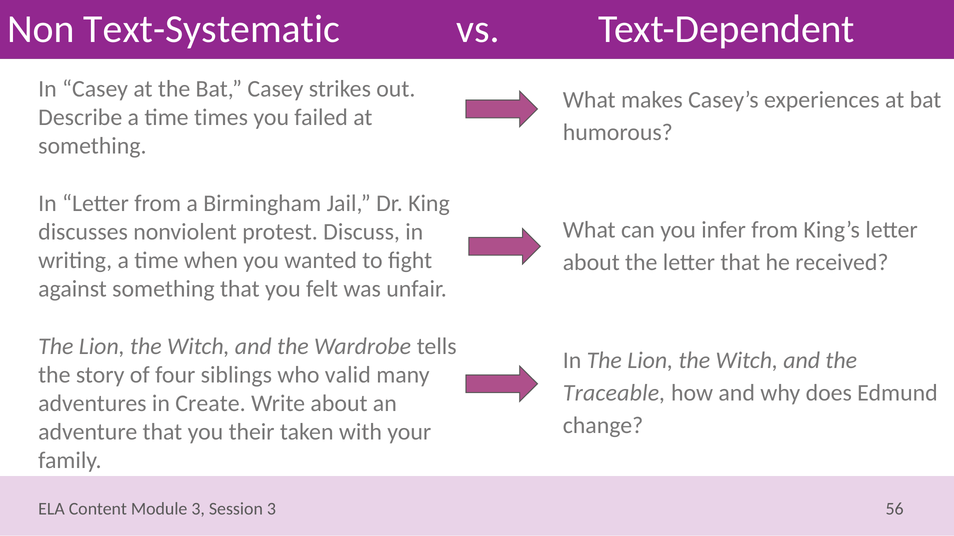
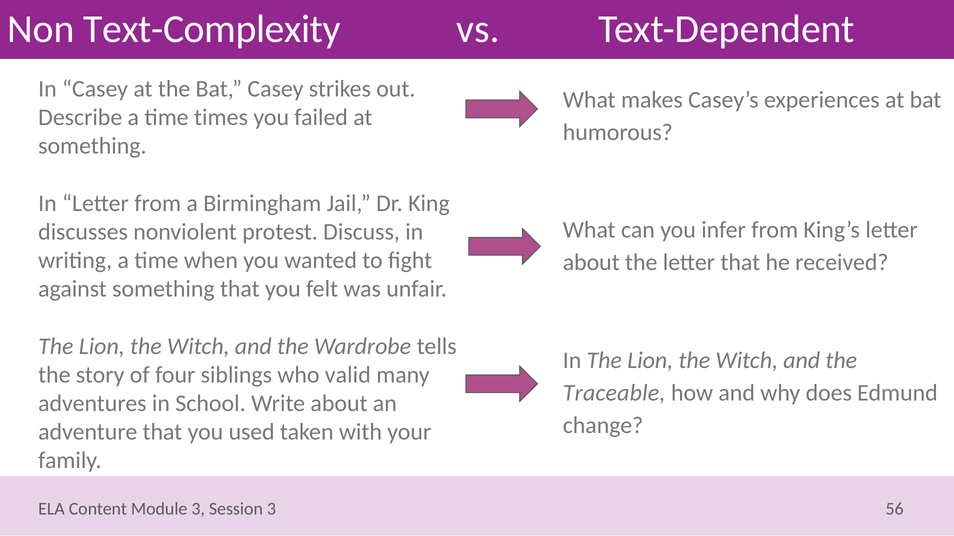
Text-Systematic: Text-Systematic -> Text-Complexity (212, 29)
Create: Create -> School (211, 404)
their: their -> used (252, 432)
